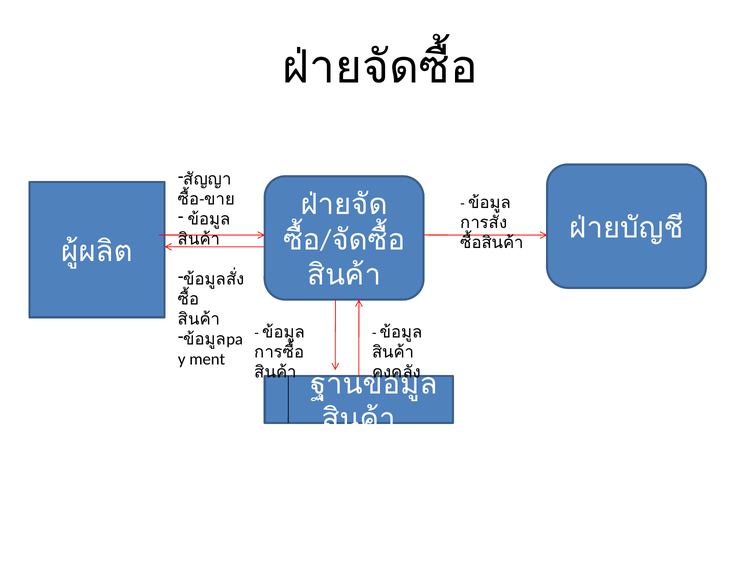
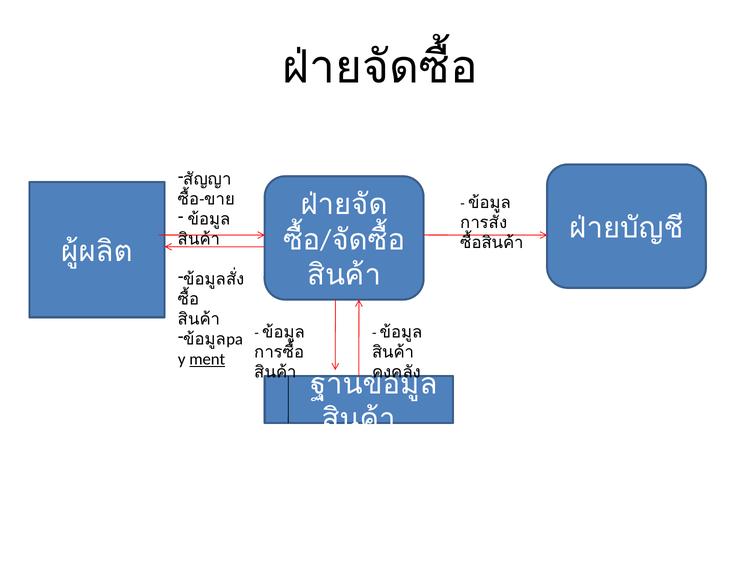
ment underline: none -> present (207, 360)
